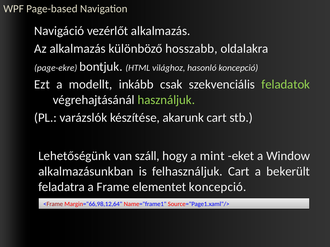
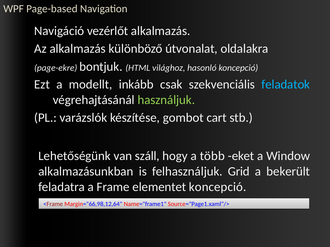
hosszabb: hosszabb -> útvonalat (191, 49)
feladatok colour: light green -> light blue (286, 85)
akarunk: akarunk -> gombot (183, 118)
mint: mint -> több (212, 156)
felhasználjuk Cart: Cart -> Grid (239, 172)
